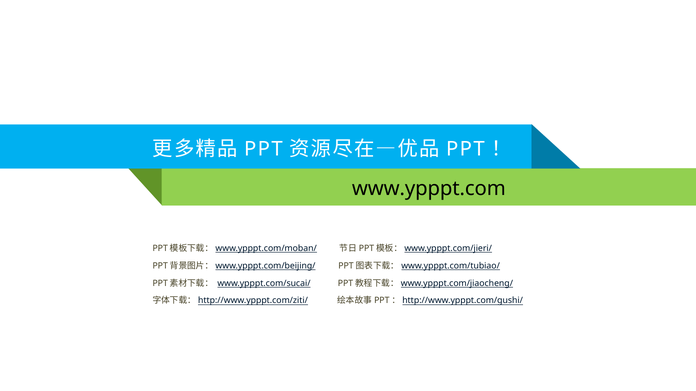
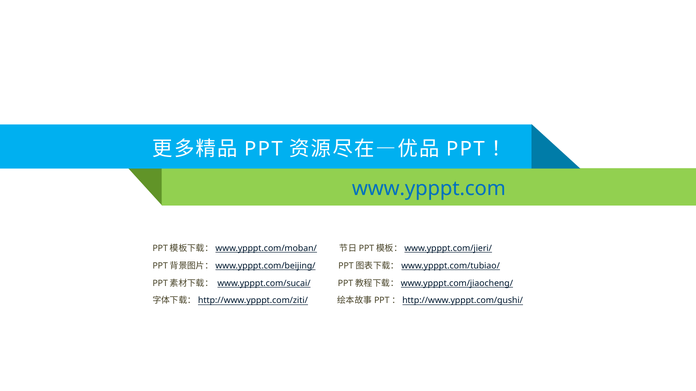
www.ypppt.com colour: black -> blue (429, 189)
